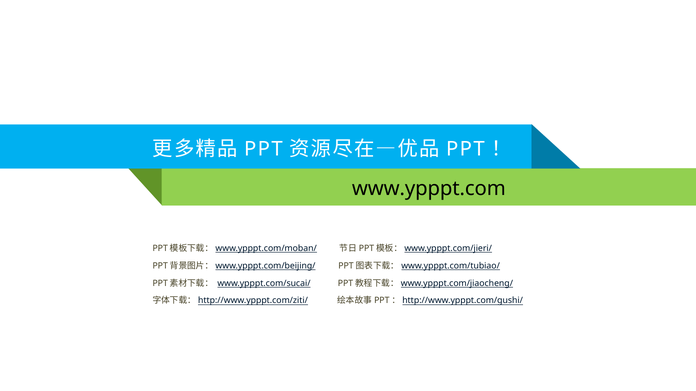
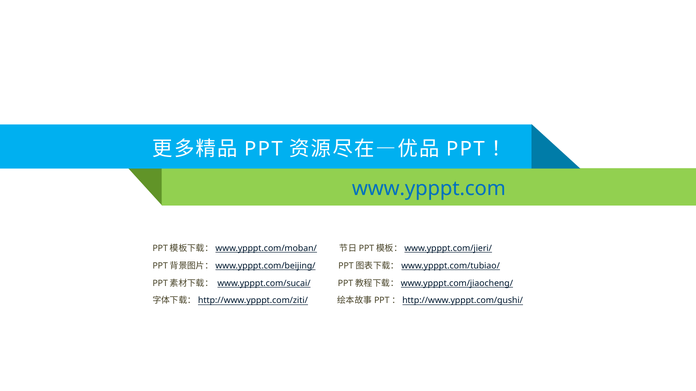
www.ypppt.com colour: black -> blue (429, 189)
